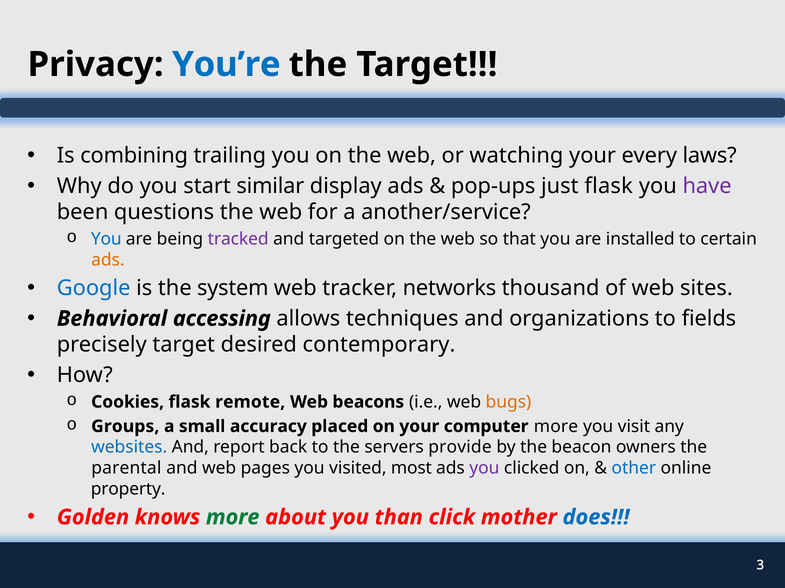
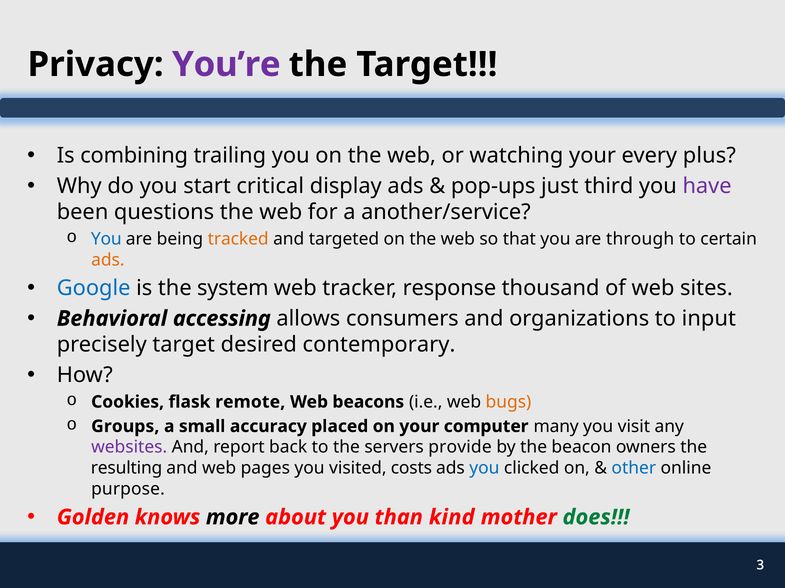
You’re colour: blue -> purple (226, 65)
laws: laws -> plus (709, 156)
similar: similar -> critical (270, 186)
just flask: flask -> third (609, 186)
tracked colour: purple -> orange (238, 239)
installed: installed -> through (640, 239)
networks: networks -> response (449, 288)
techniques: techniques -> consumers (402, 319)
fields: fields -> input (709, 319)
computer more: more -> many (556, 427)
websites colour: blue -> purple (129, 448)
parental: parental -> resulting (127, 469)
most: most -> costs (411, 469)
you colour: purple -> blue (484, 469)
property: property -> purpose (128, 490)
more colour: green -> black (233, 518)
click: click -> kind (452, 518)
does colour: blue -> green (596, 518)
